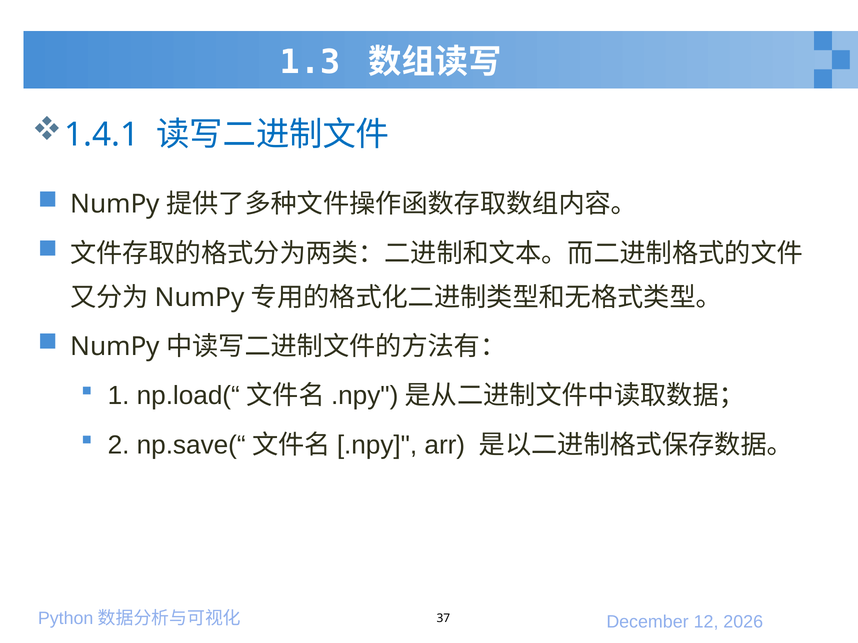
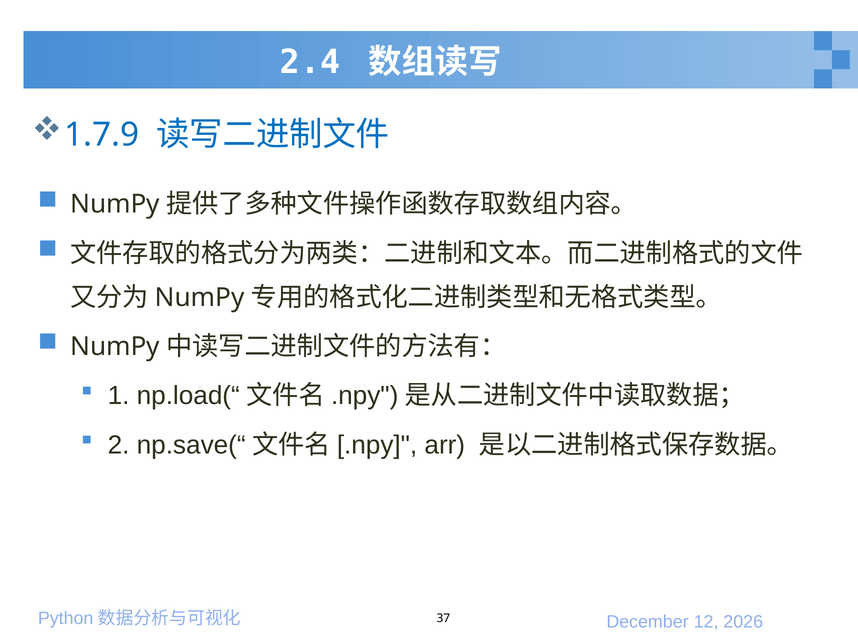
1.3: 1.3 -> 2.4 (310, 62)
1.4.1: 1.4.1 -> 1.7.9 (102, 135)
